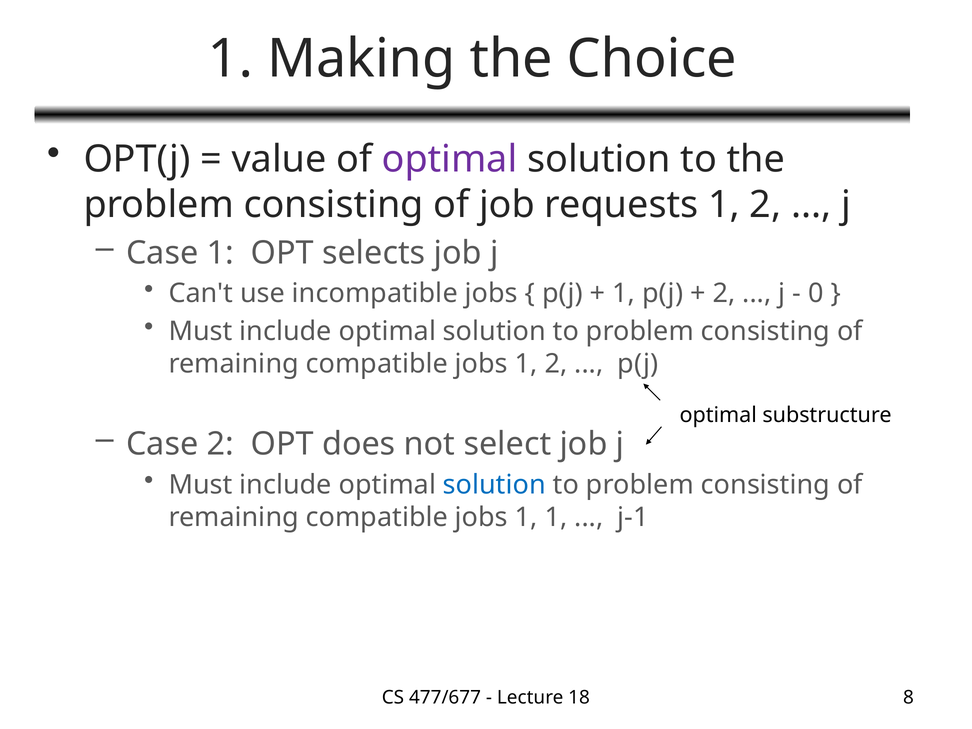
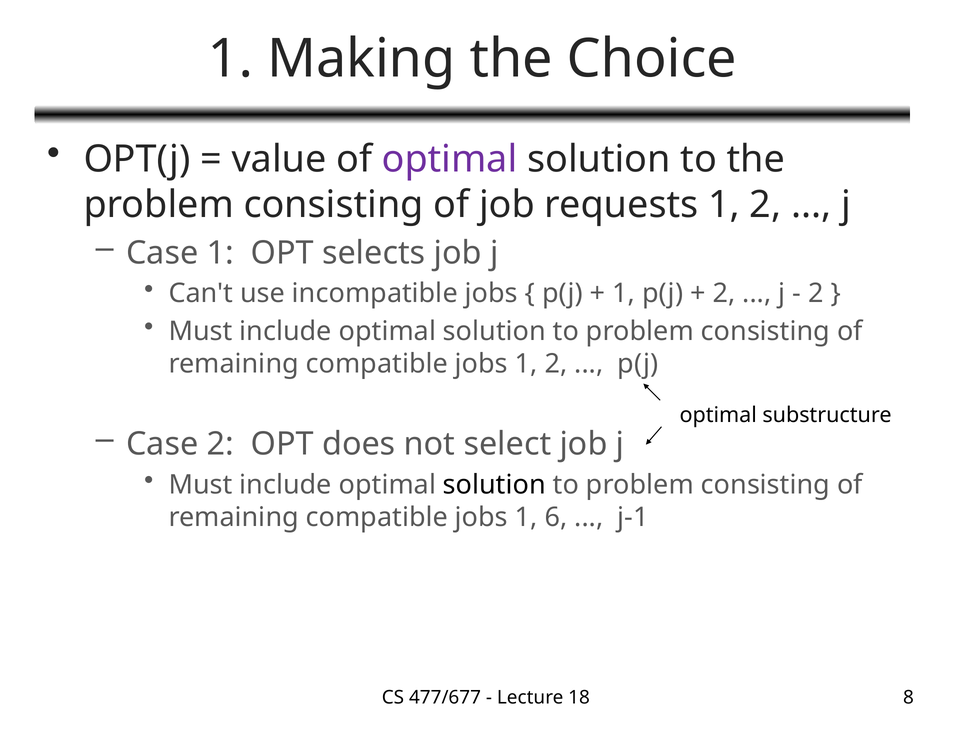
0: 0 -> 2 (816, 294)
solution colour: blue -> black (494, 485)
1 1: 1 -> 6 (556, 517)
